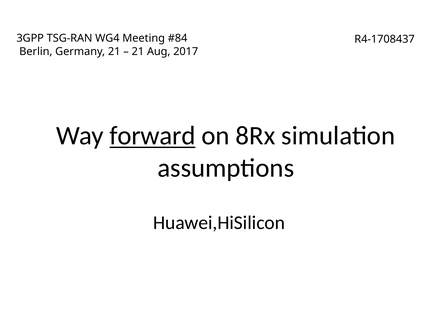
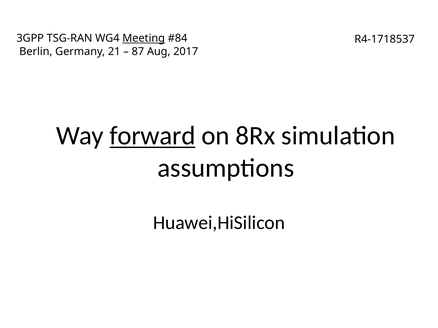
Meeting underline: none -> present (144, 38)
R4-1708437: R4-1708437 -> R4-1718537 (385, 39)
21: 21 -> 87 (138, 52)
